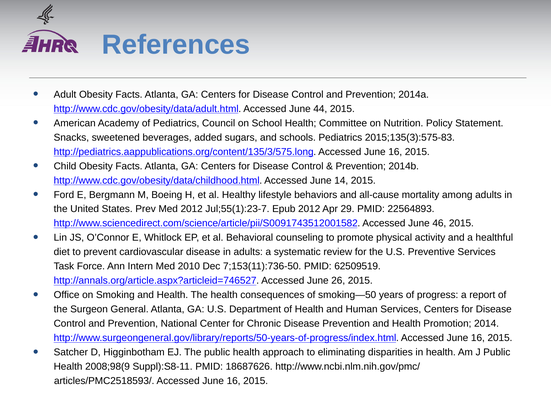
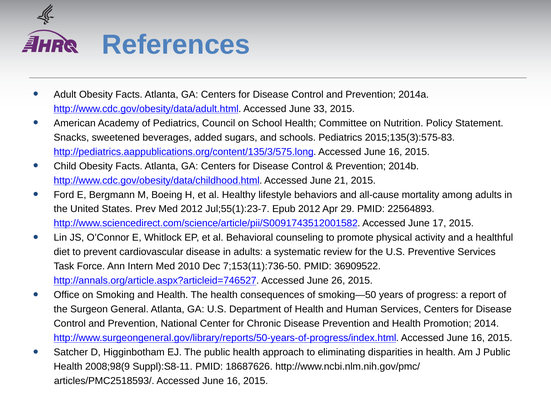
44: 44 -> 33 (320, 109)
14: 14 -> 21 (341, 180)
46: 46 -> 17 (439, 224)
62509519: 62509519 -> 36909522 (358, 267)
